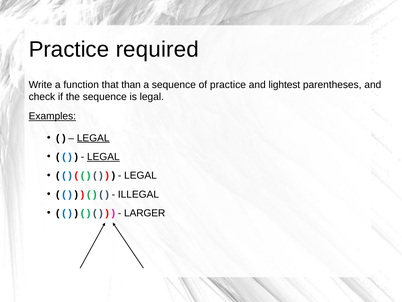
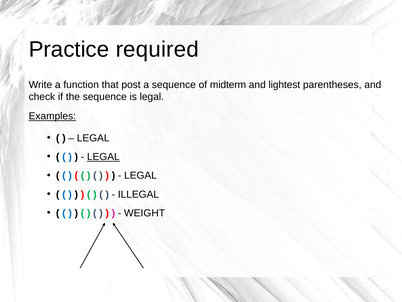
than: than -> post (131, 85)
of practice: practice -> midterm (228, 85)
LEGAL underline: present -> none (93, 138)
LARGER: LARGER -> WEIGHT (145, 213)
